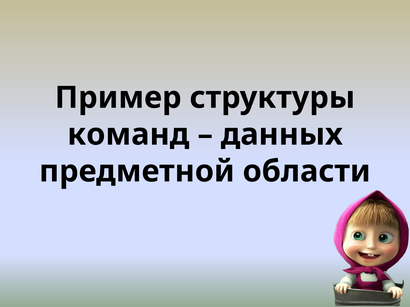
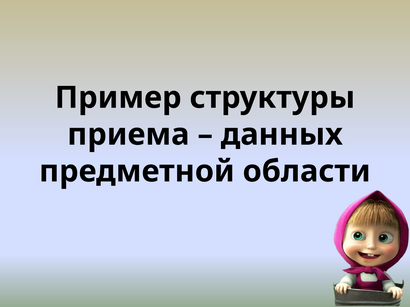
команд: команд -> приема (128, 135)
